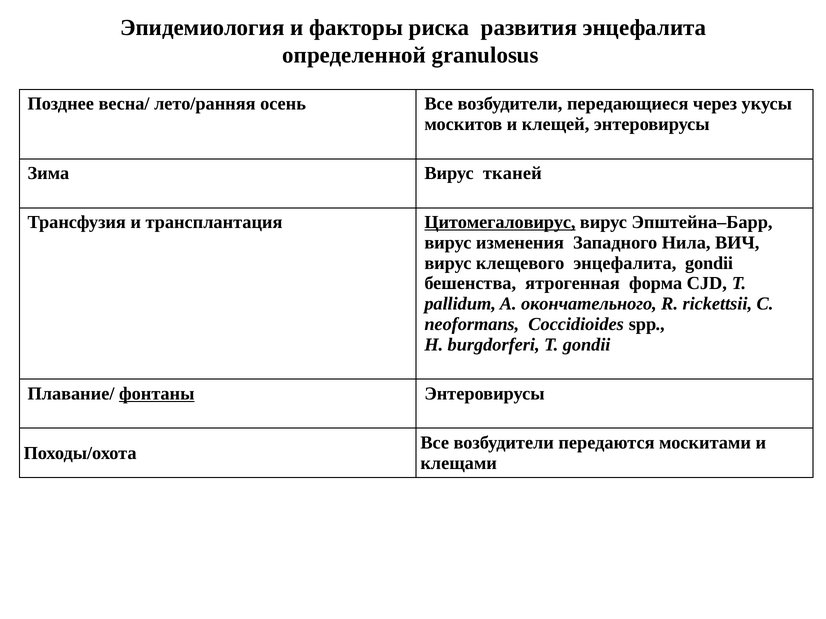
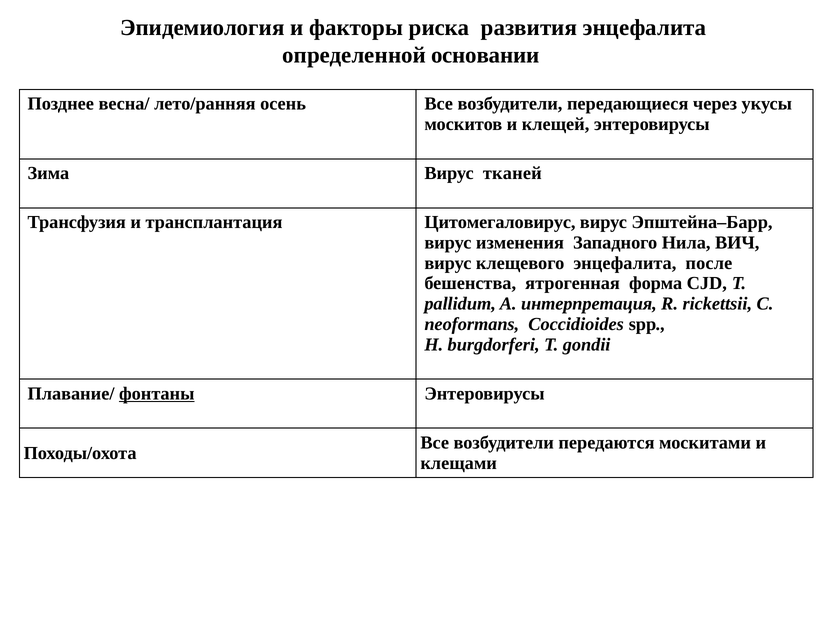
granulosus: granulosus -> основании (485, 55)
Цитомегаловирус underline: present -> none (500, 222)
энцефалита gondii: gondii -> после (709, 263)
окончательного: окончательного -> интерпретация (589, 304)
